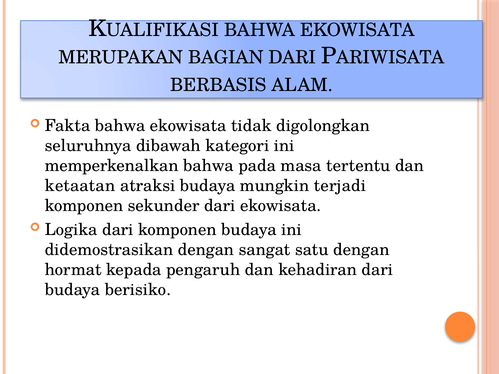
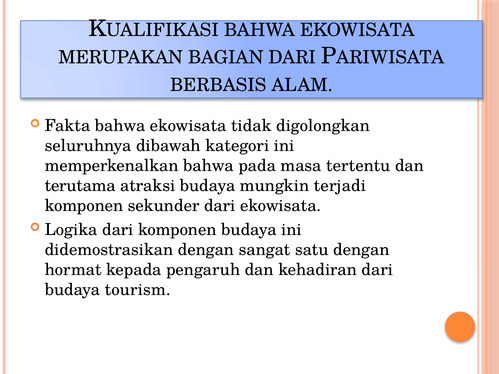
ketaatan: ketaatan -> terutama (80, 186)
berisiko: berisiko -> tourism (138, 290)
